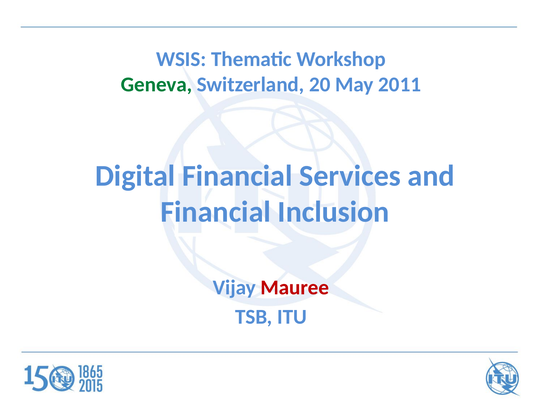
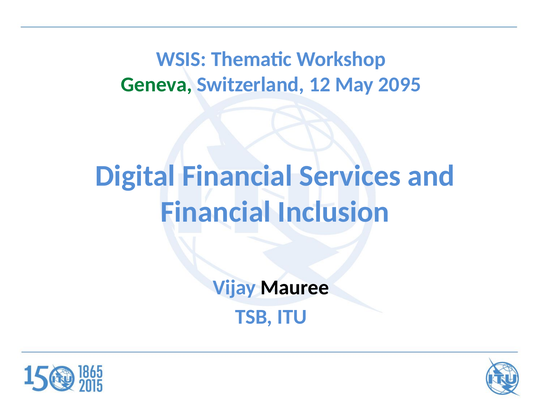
20: 20 -> 12 (320, 85)
2011: 2011 -> 2095 (400, 85)
Mauree colour: red -> black (295, 288)
